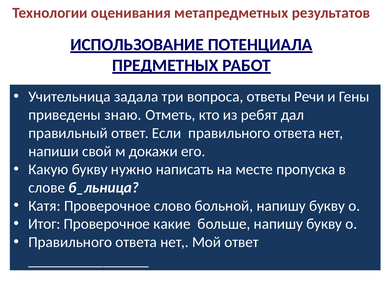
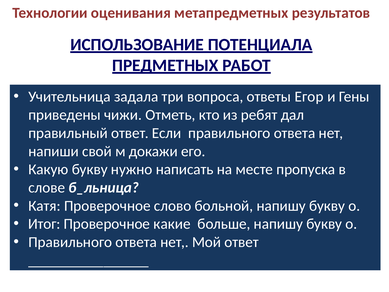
Речи: Речи -> Егор (309, 97)
знаю: знаю -> чижи (123, 115)
